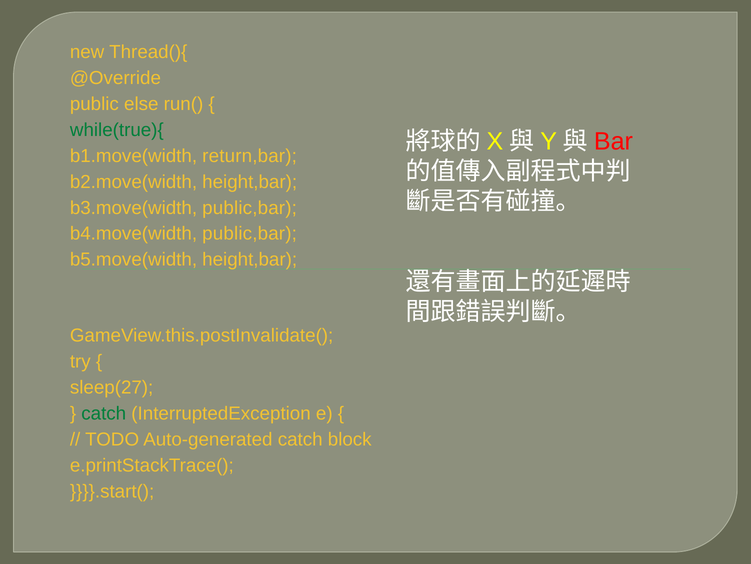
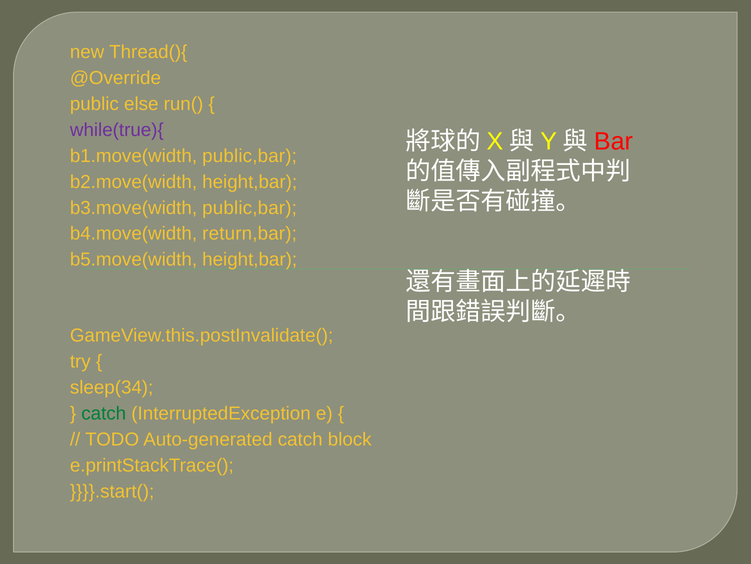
while(true){ colour: green -> purple (117, 130)
b1.move(width return,bar: return,bar -> public,bar (250, 156)
b4.move(width public,bar: public,bar -> return,bar (250, 233)
sleep(27: sleep(27 -> sleep(34 (112, 387)
